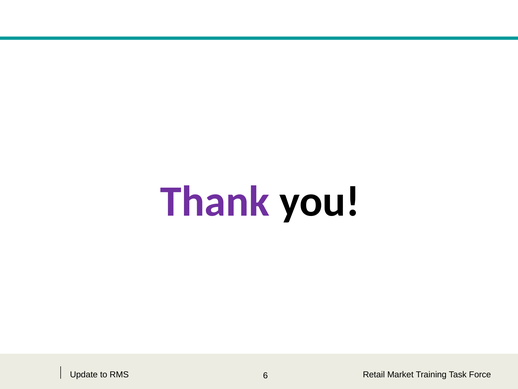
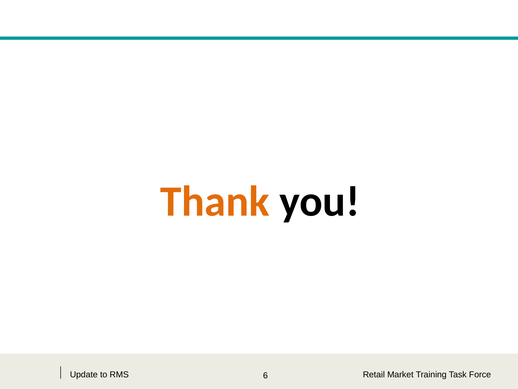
Thank colour: purple -> orange (215, 201)
